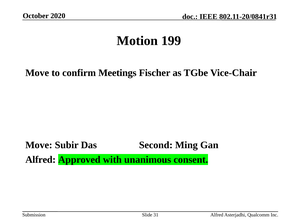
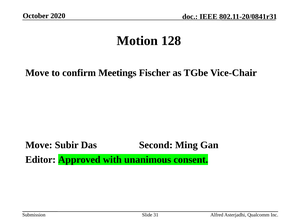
199: 199 -> 128 (171, 41)
Alfred: Alfred -> Editor (41, 159)
